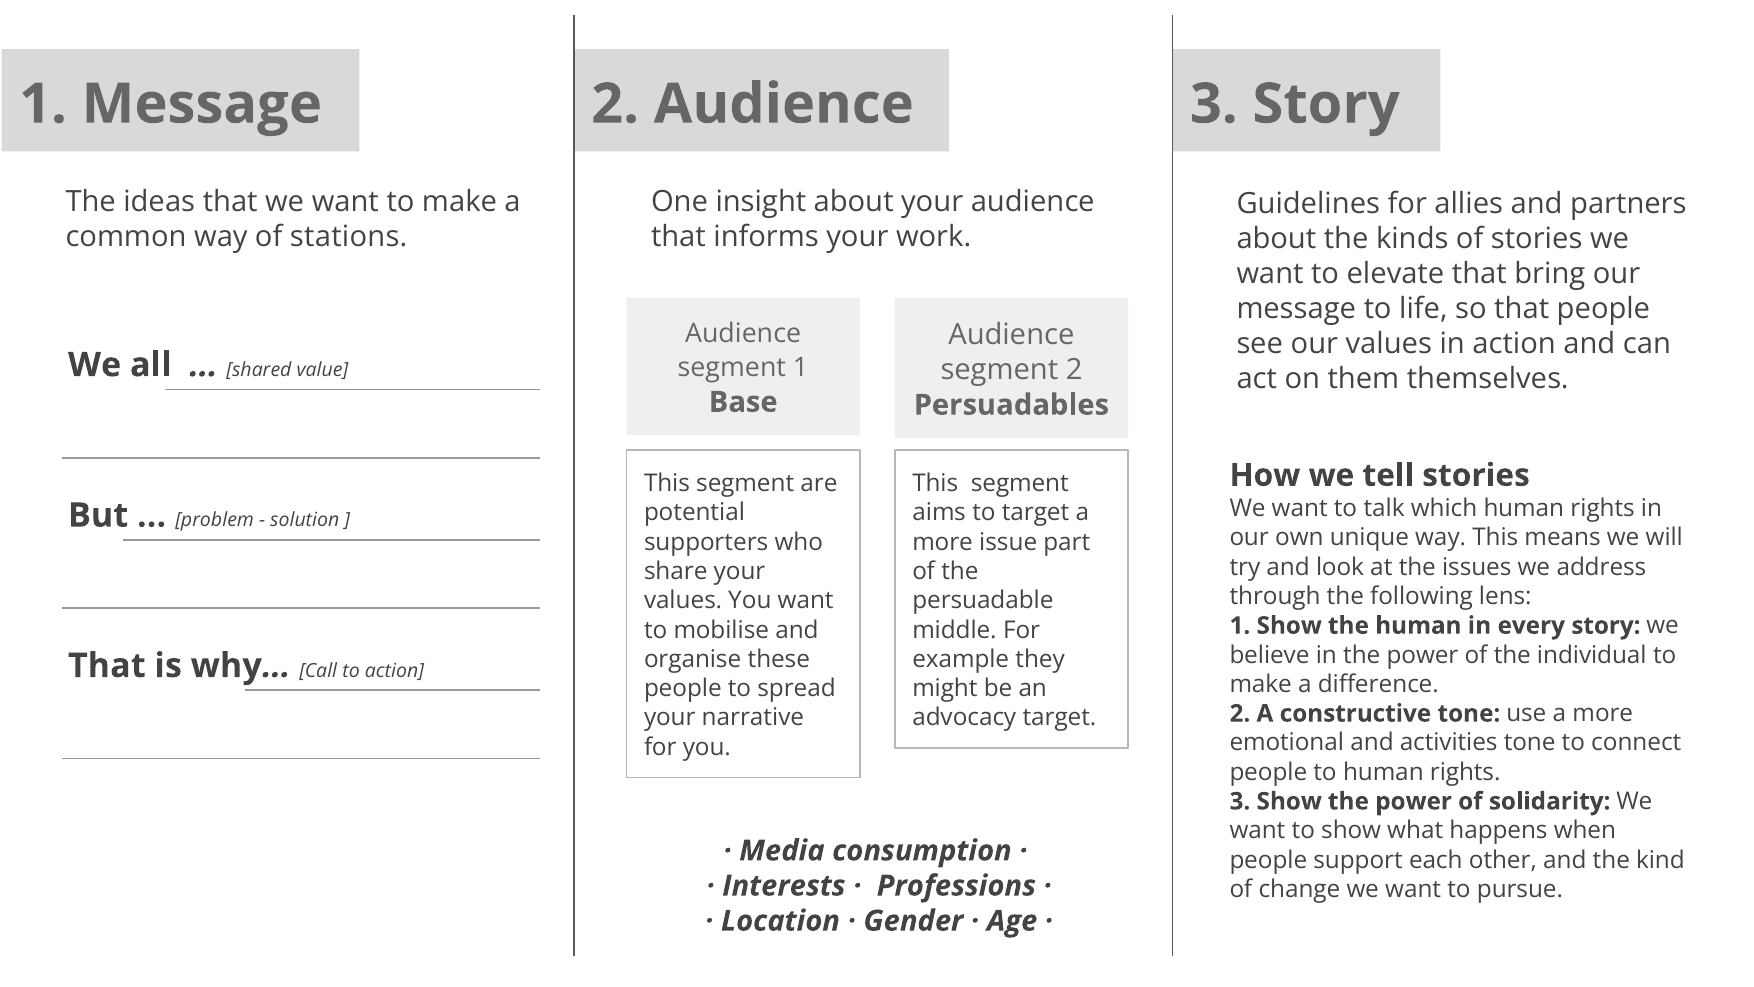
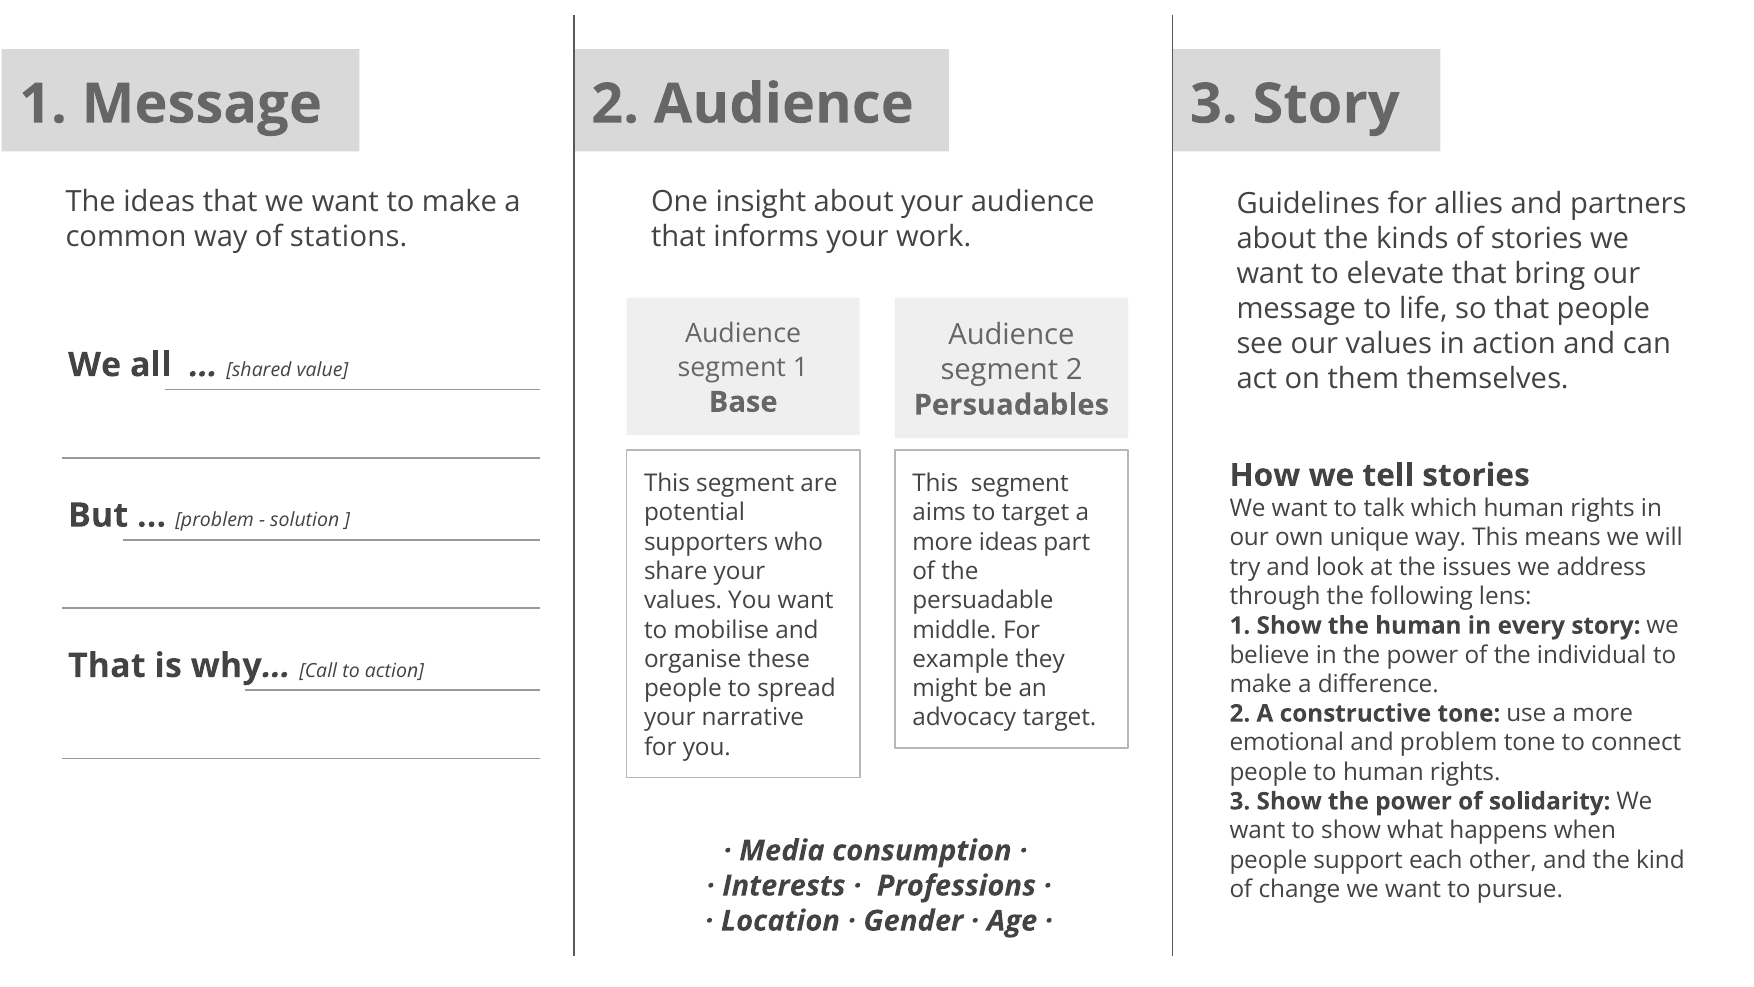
more issue: issue -> ideas (1008, 542)
and activities: activities -> problem (1449, 743)
